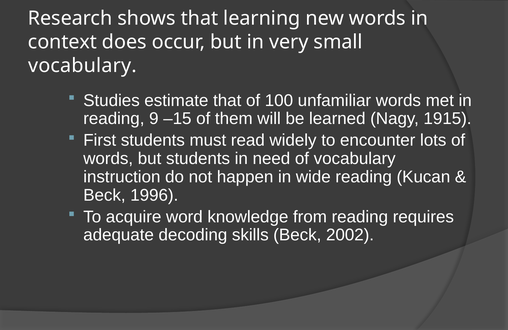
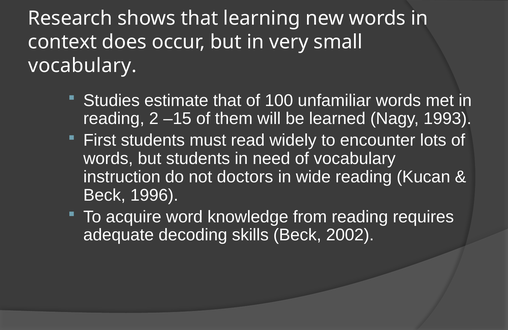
9: 9 -> 2 (154, 119)
1915: 1915 -> 1993 (448, 119)
happen: happen -> doctors (245, 177)
